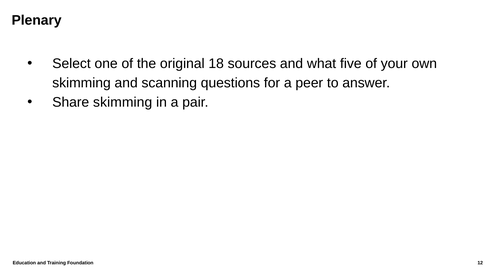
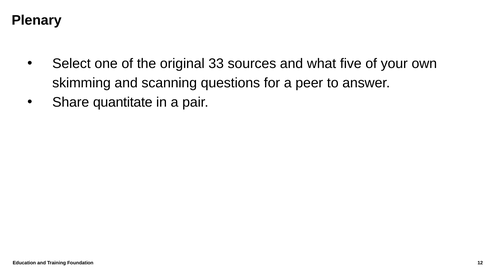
18: 18 -> 33 (216, 64)
Share skimming: skimming -> quantitate (123, 102)
